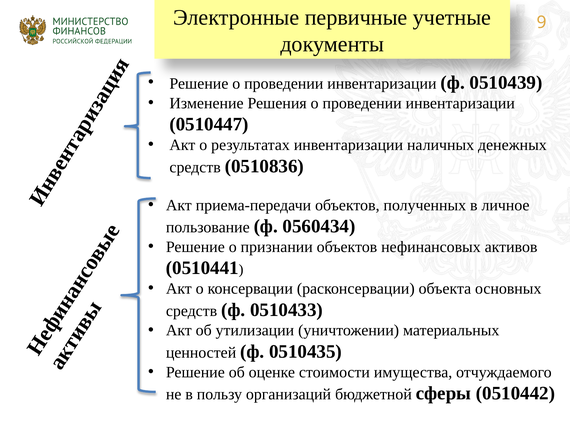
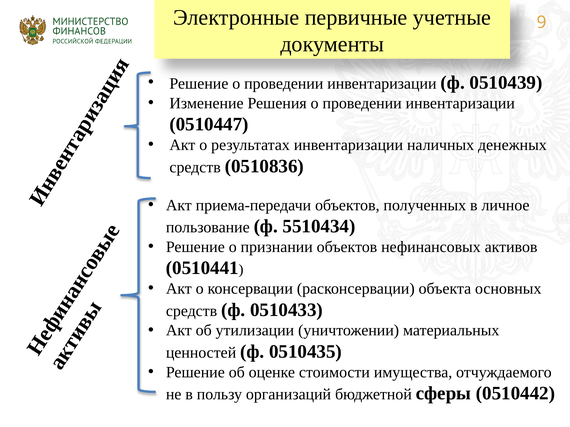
0560434: 0560434 -> 5510434 (319, 227)
